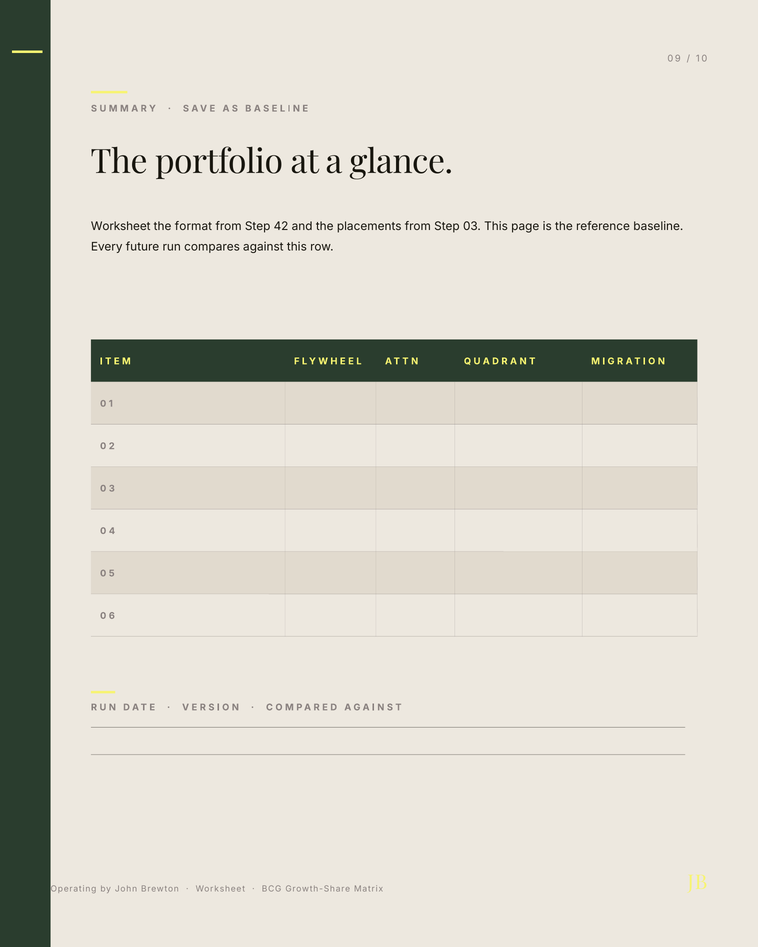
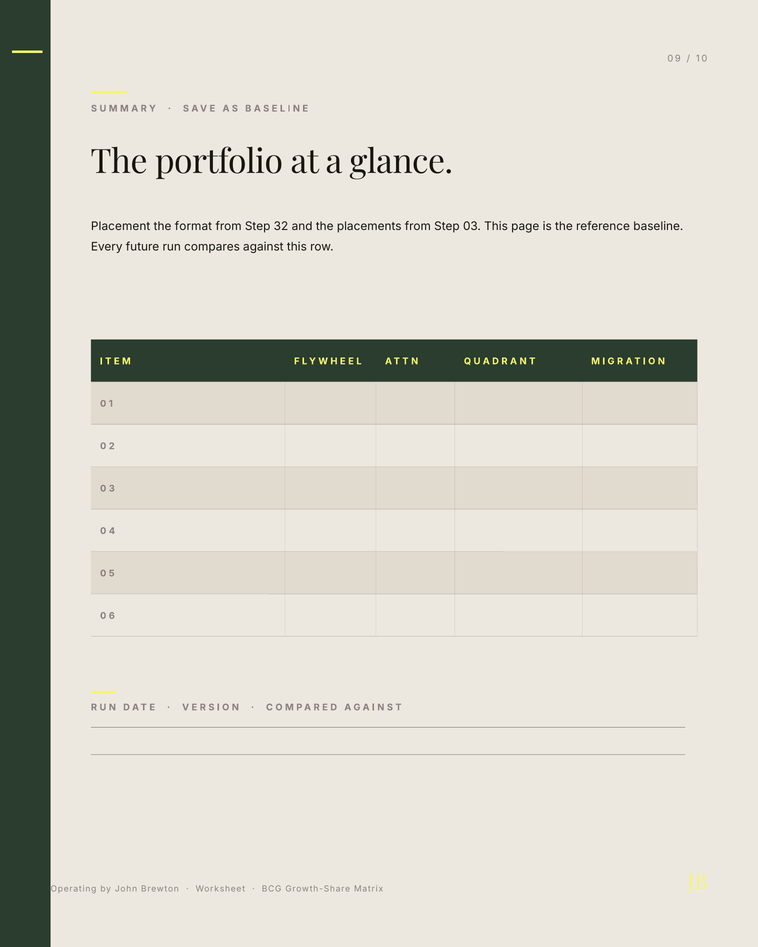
Worksheet: Worksheet -> Placement (121, 226)
42: 42 -> 32 (281, 226)
